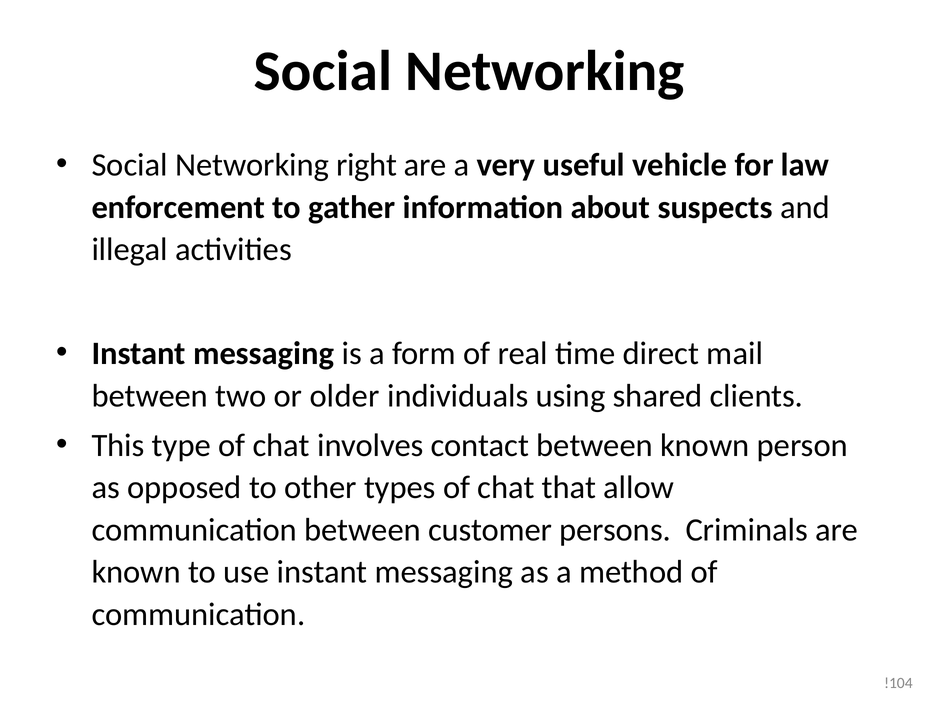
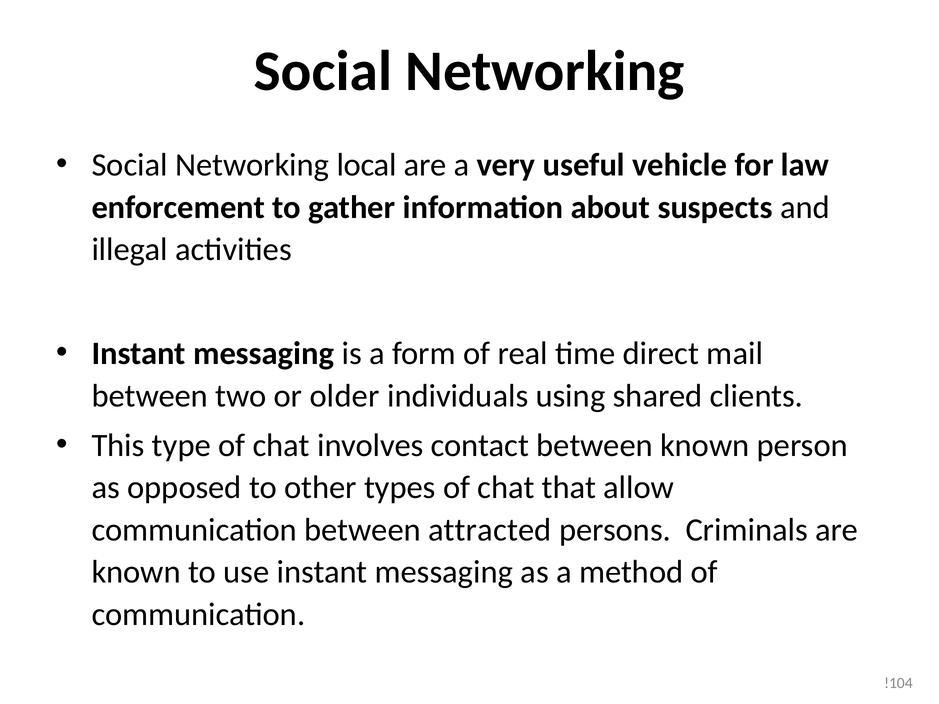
right: right -> local (367, 165)
customer: customer -> attracted (490, 530)
